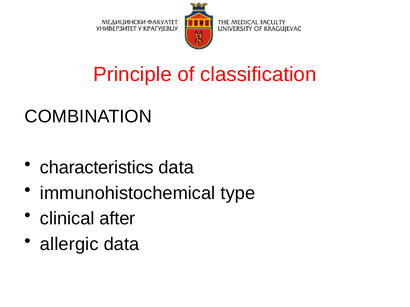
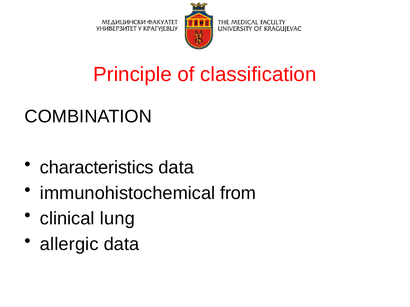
type: type -> from (238, 193)
after: after -> lung (117, 219)
